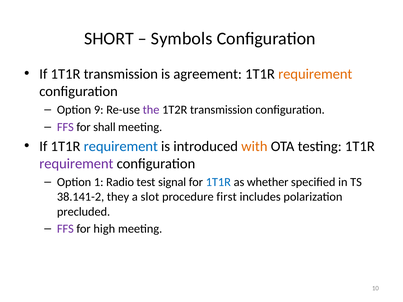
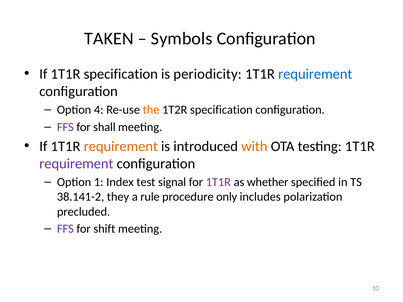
SHORT: SHORT -> TAKEN (109, 39)
1T1R transmission: transmission -> specification (121, 74)
agreement: agreement -> periodicity (208, 74)
requirement colour: orange -> blue (315, 74)
9: 9 -> 4 (99, 110)
the colour: purple -> orange (151, 110)
1T2R transmission: transmission -> specification (221, 110)
requirement colour: blue -> orange (121, 146)
Radio: Radio -> Index (120, 182)
1T1R colour: blue -> purple (218, 182)
slot: slot -> rule (150, 197)
first: first -> only (227, 197)
high: high -> shift (104, 229)
